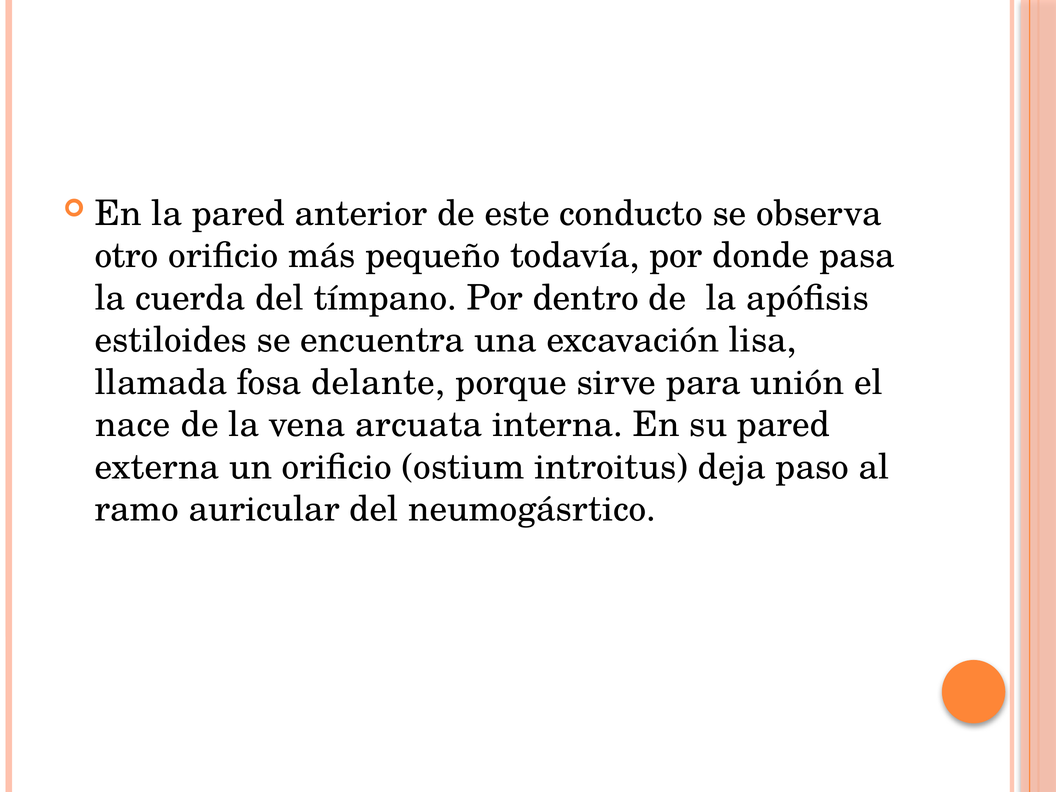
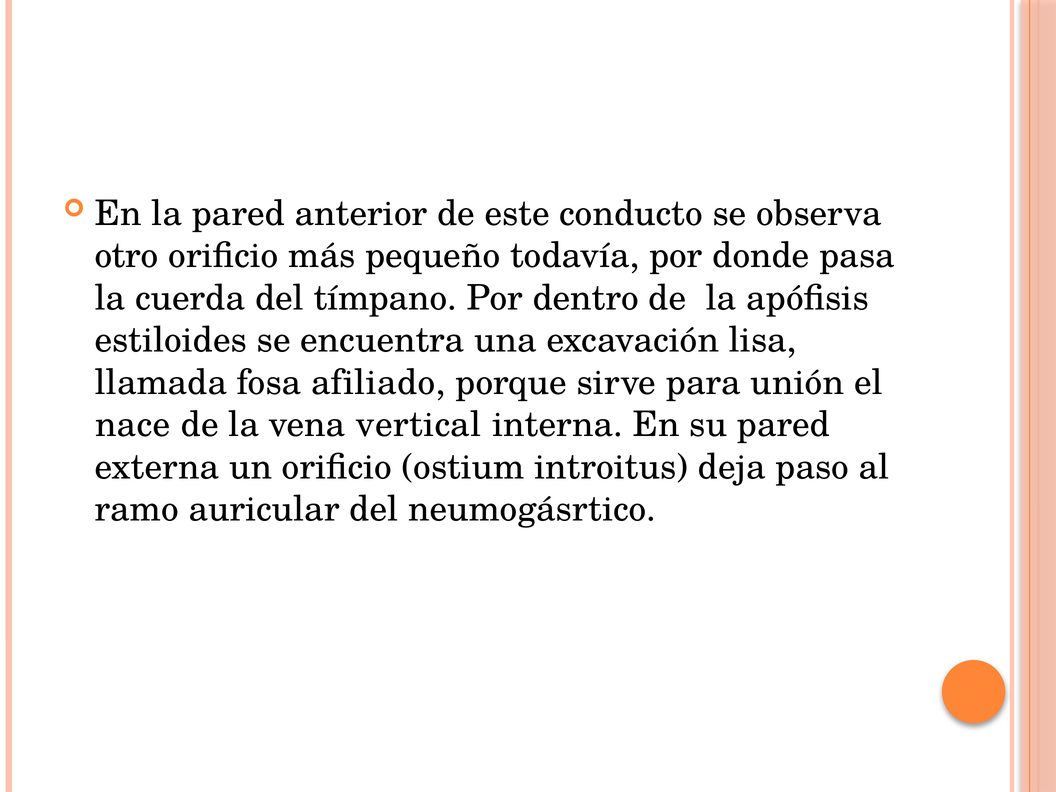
delante: delante -> afiliado (378, 383)
arcuata: arcuata -> vertical (419, 425)
